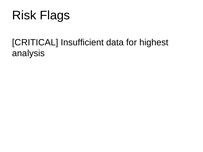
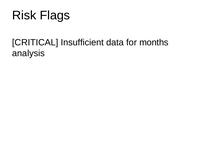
highest: highest -> months (154, 43)
